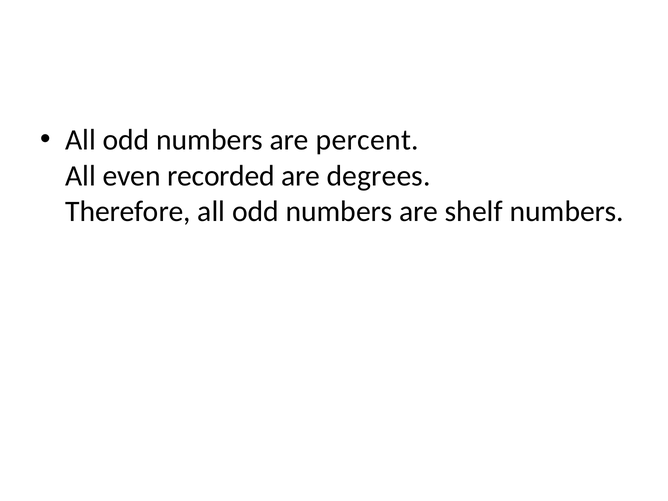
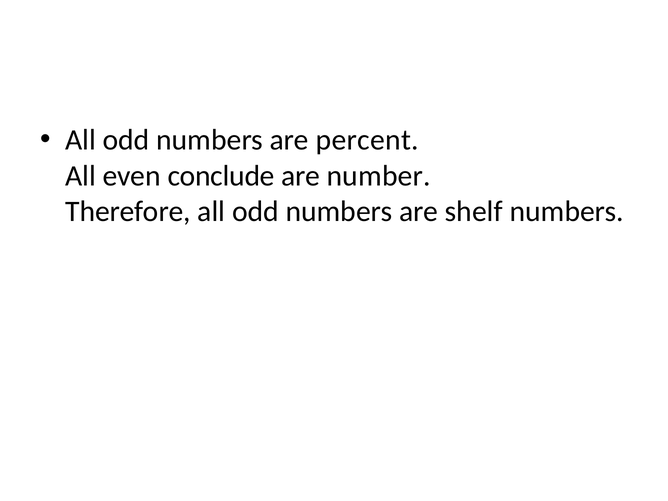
recorded: recorded -> conclude (221, 176)
degrees: degrees -> number (379, 176)
